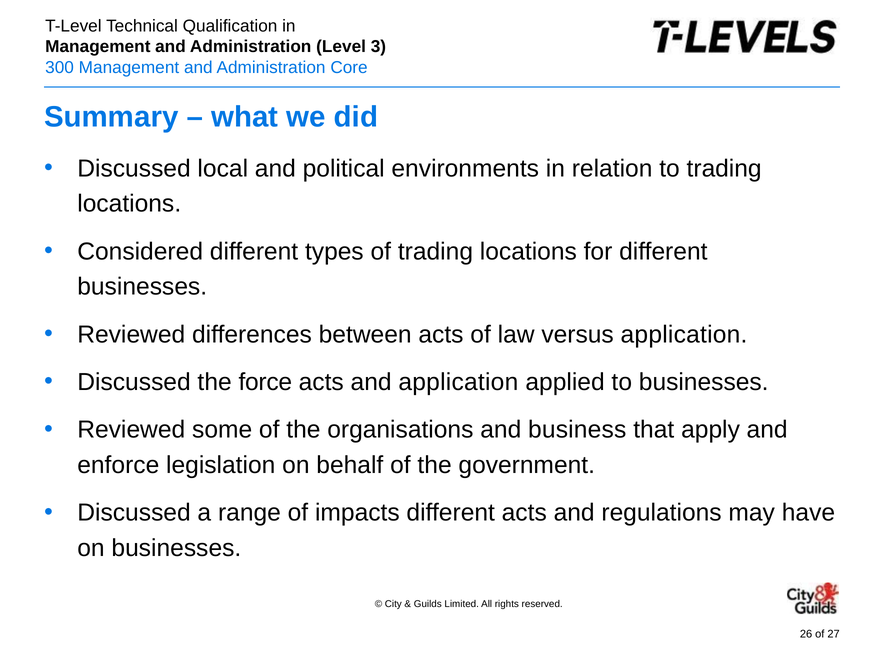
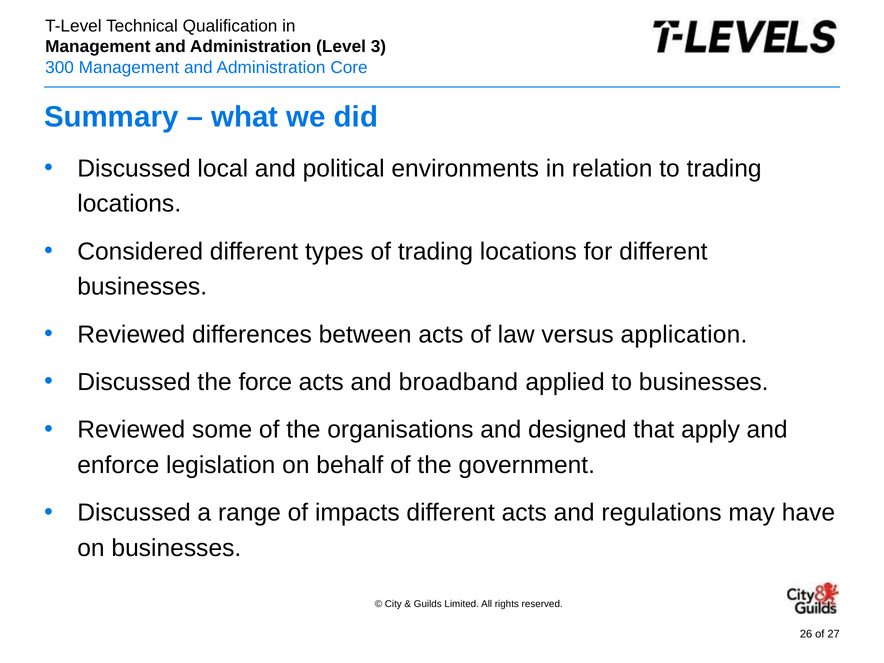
and application: application -> broadband (458, 382)
business: business -> designed (577, 430)
